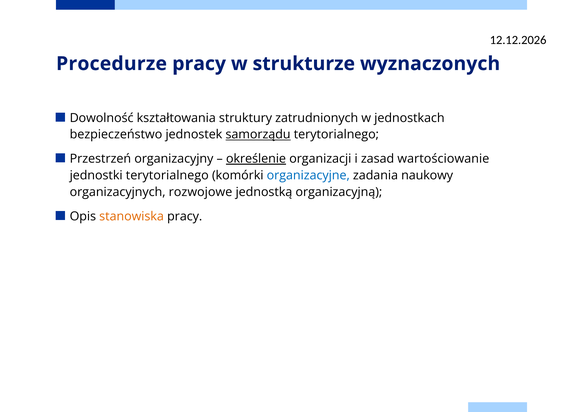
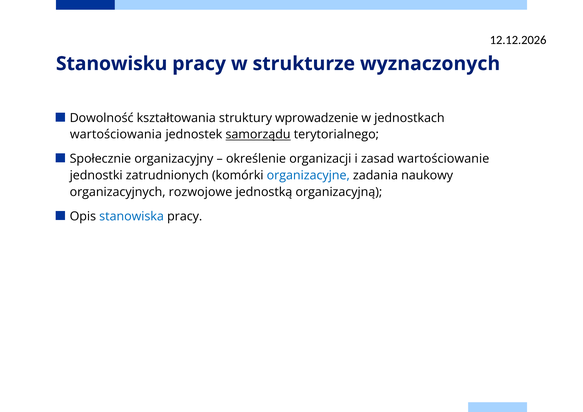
Procedurze: Procedurze -> Stanowisku (112, 64)
zatrudnionych: zatrudnionych -> wprowadzenie (317, 118)
bezpieczeństwo: bezpieczeństwo -> wartościowania (116, 135)
Przestrzeń: Przestrzeń -> Społecznie (100, 159)
określenie underline: present -> none (256, 159)
jednostki terytorialnego: terytorialnego -> zatrudnionych (167, 176)
stanowiska colour: orange -> blue (132, 216)
